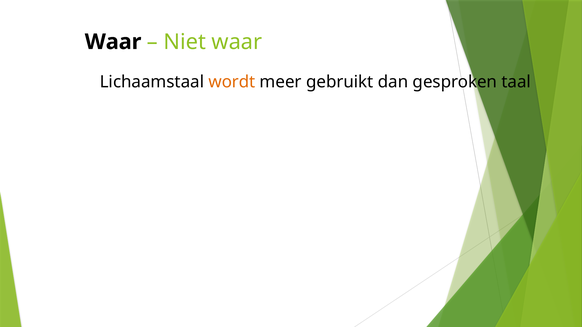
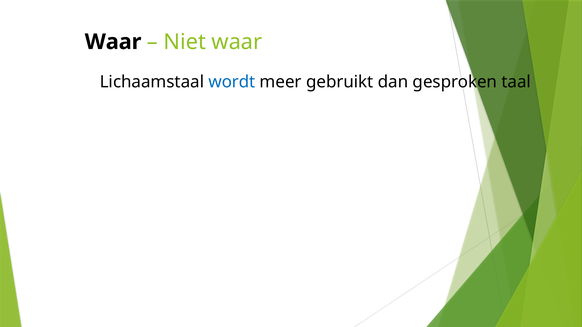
wordt colour: orange -> blue (232, 82)
